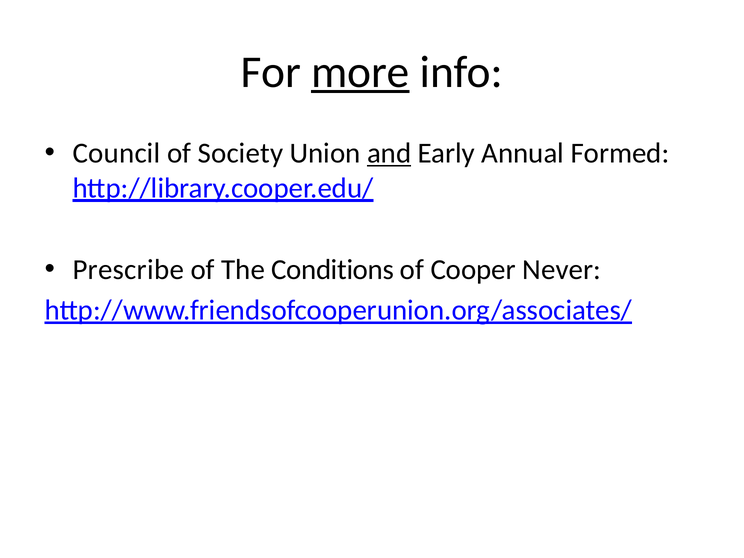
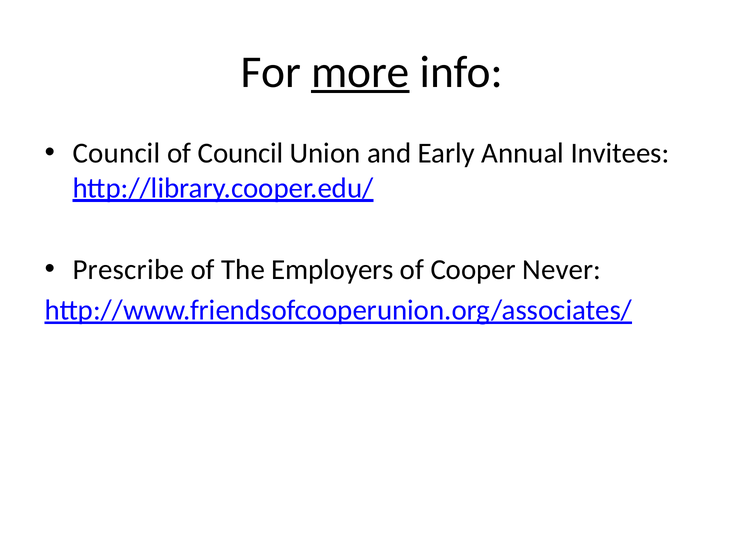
of Society: Society -> Council (241, 153)
and underline: present -> none (389, 153)
Formed: Formed -> Invitees (620, 153)
Conditions: Conditions -> Employers (333, 270)
